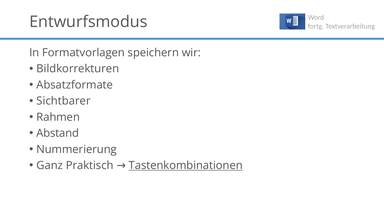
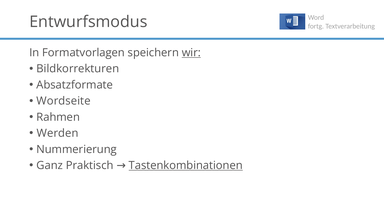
wir underline: none -> present (191, 53)
Sichtbarer: Sichtbarer -> Wordseite (64, 101)
Abstand: Abstand -> Werden (58, 133)
